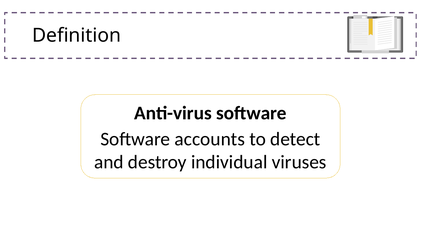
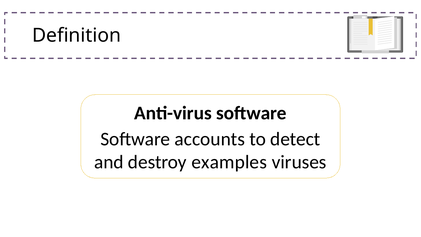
individual: individual -> examples (229, 162)
